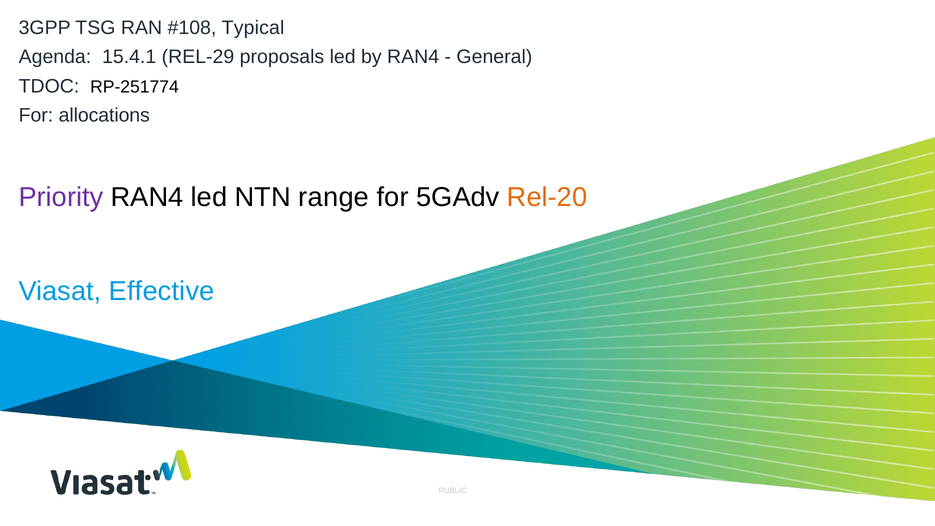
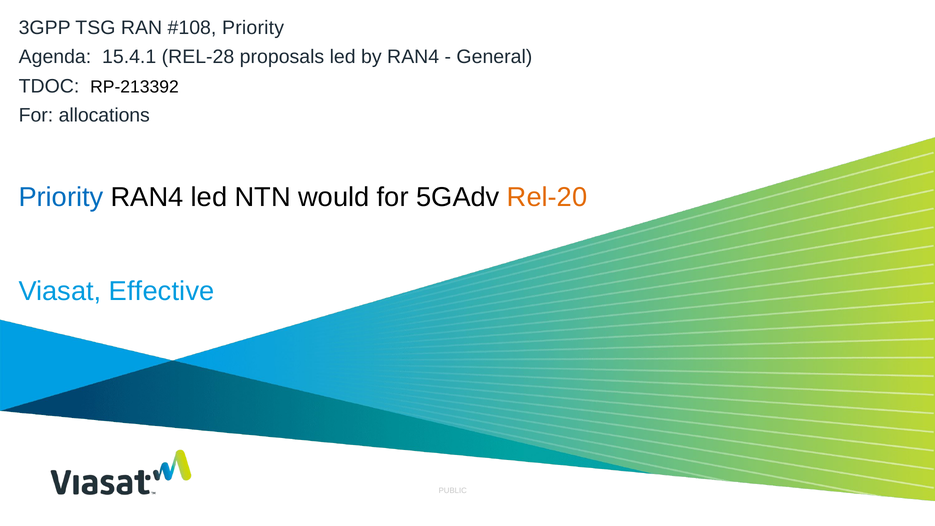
Typical: Typical -> Priority (253, 28)
REL-29: REL-29 -> REL-28 (198, 57)
RP-251774: RP-251774 -> RP-213392 (135, 87)
Priority colour: purple -> blue (61, 197)
range: range -> would (334, 197)
